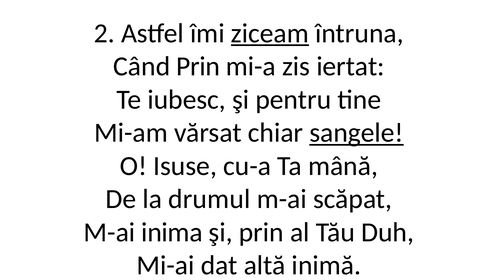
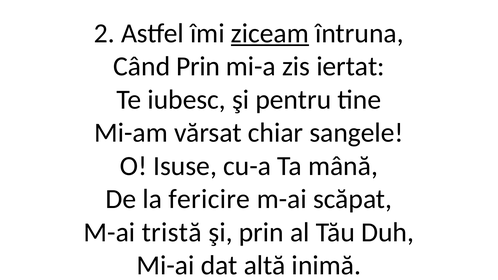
sangele underline: present -> none (357, 133)
drumul: drumul -> fericire (209, 199)
inima: inima -> tristă (172, 232)
